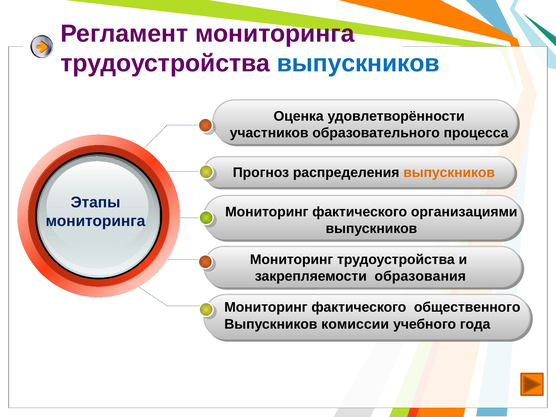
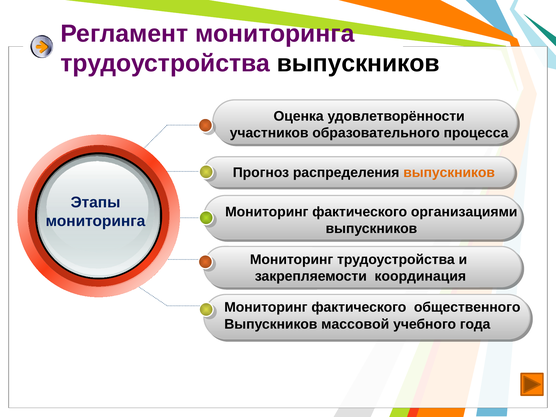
выпускников colour: blue -> black (358, 63)
образования: образования -> координация (420, 276)
комиссии: комиссии -> массовой (355, 324)
